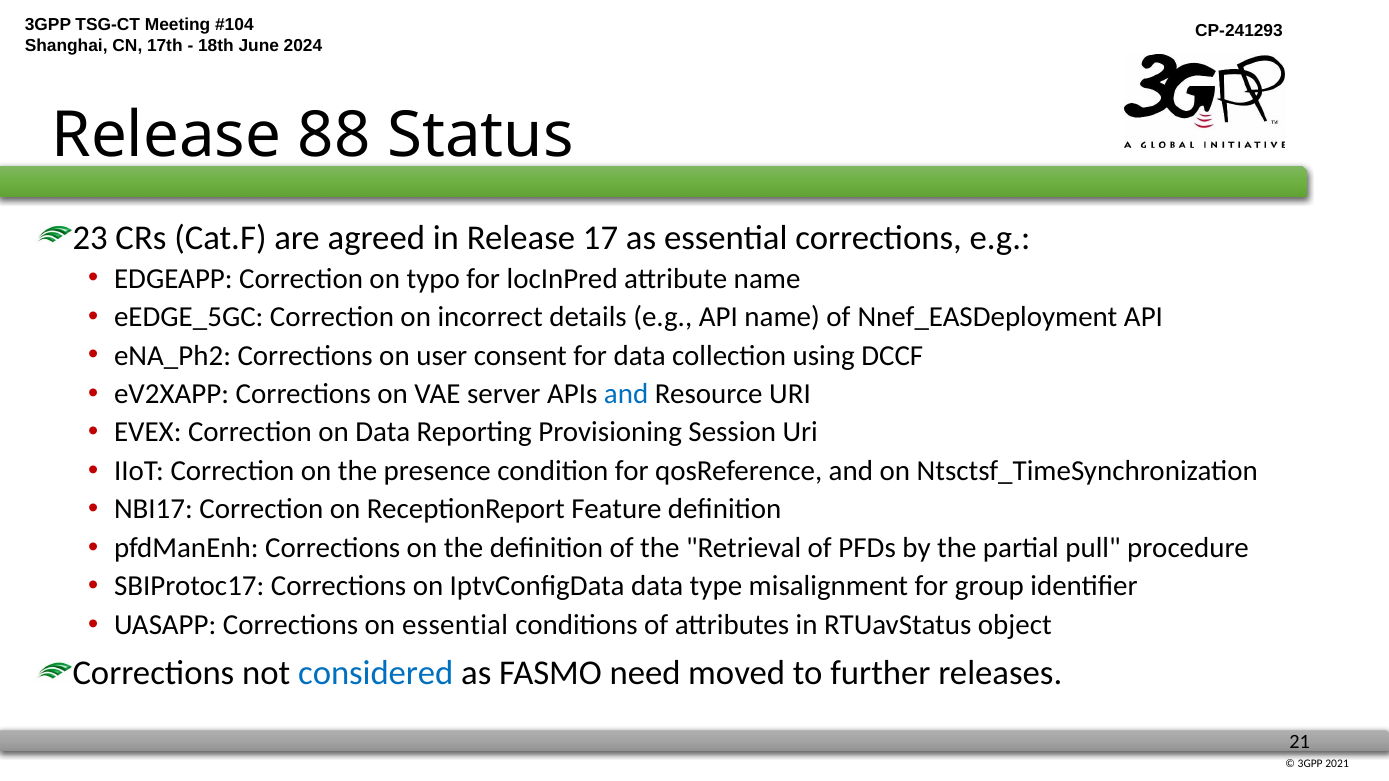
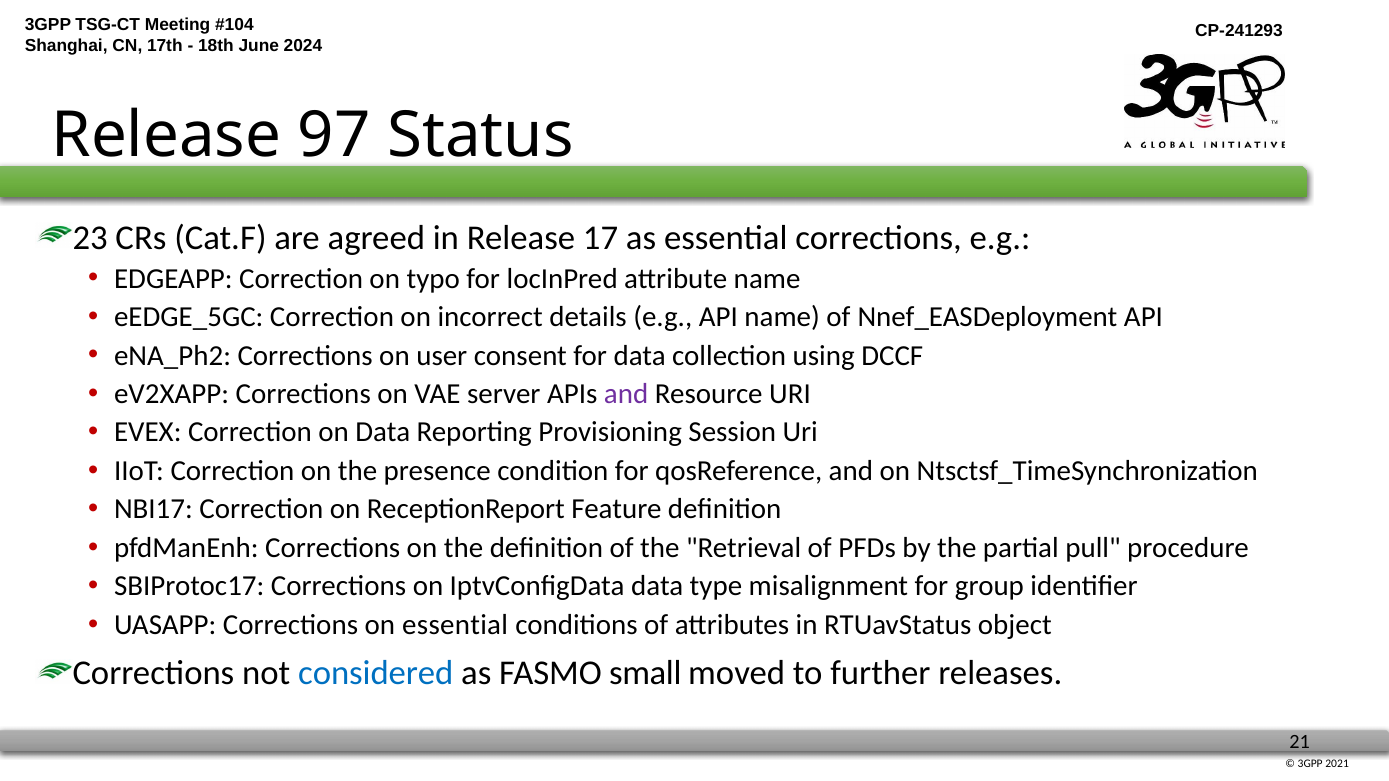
88: 88 -> 97 (334, 135)
and colour: blue -> purple (626, 394)
need: need -> small (645, 674)
